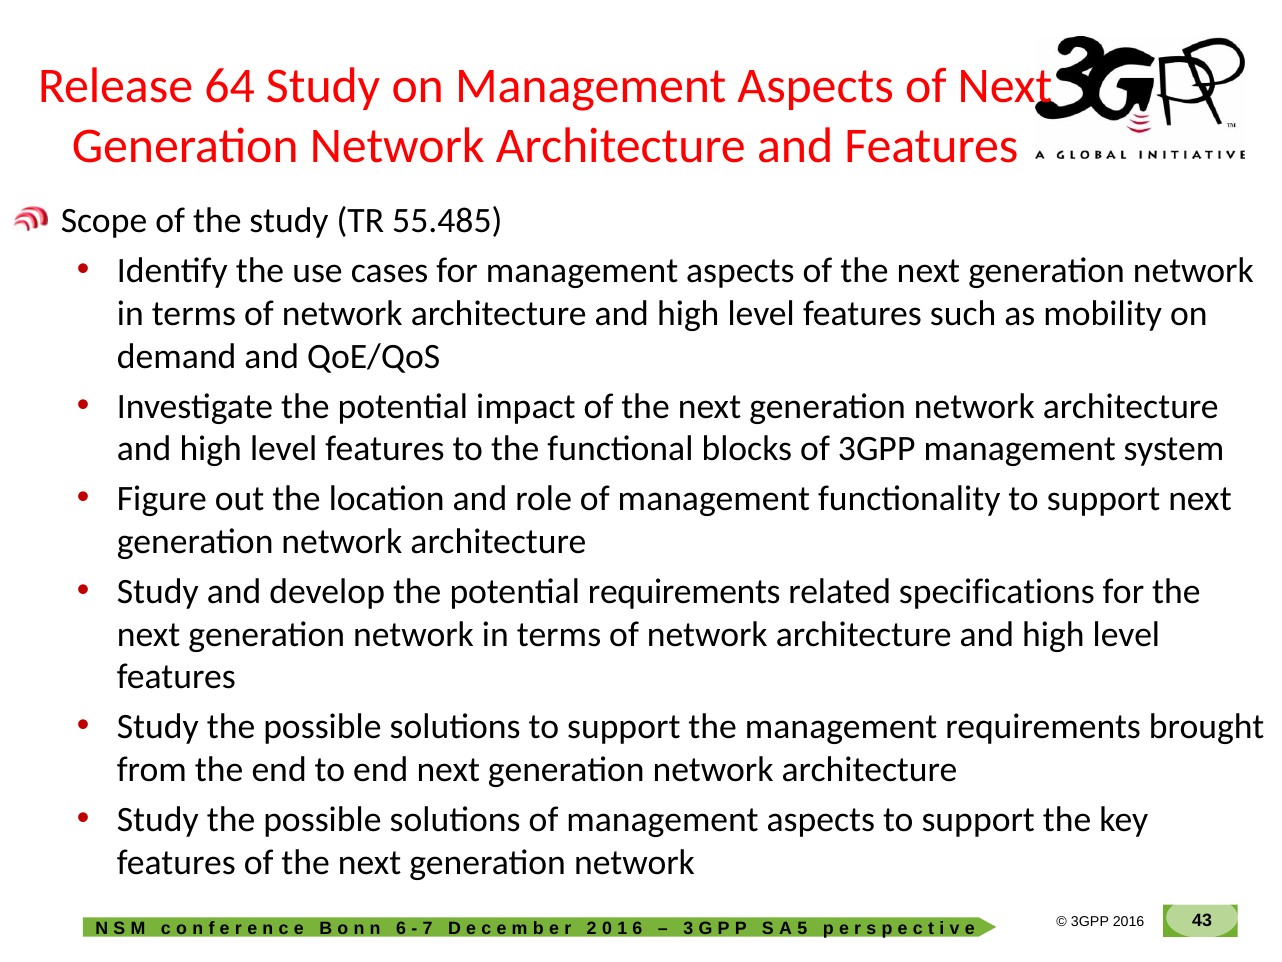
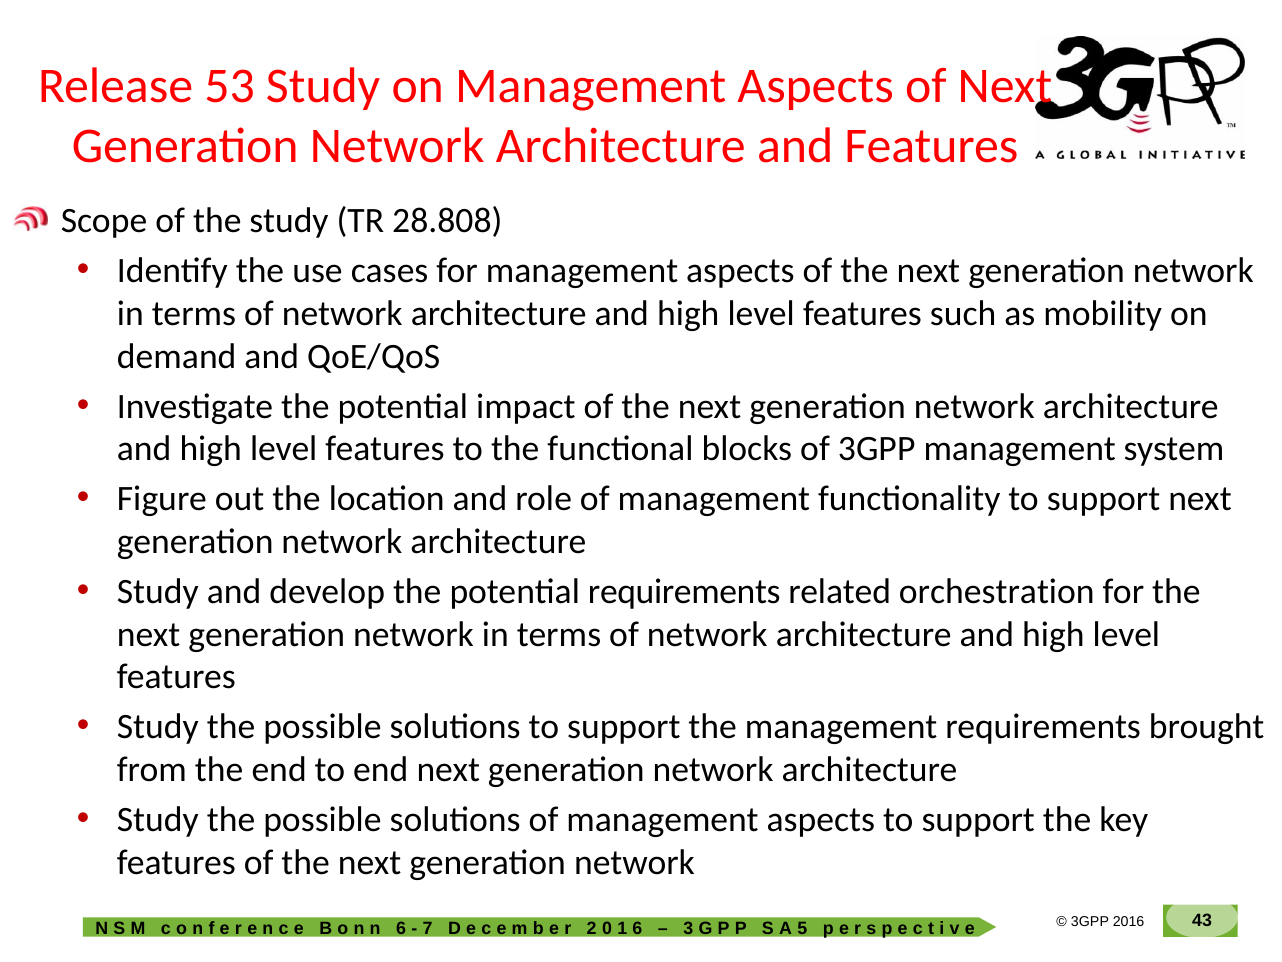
64: 64 -> 53 (230, 86)
55.485: 55.485 -> 28.808 (447, 221)
specifications: specifications -> orchestration (997, 591)
